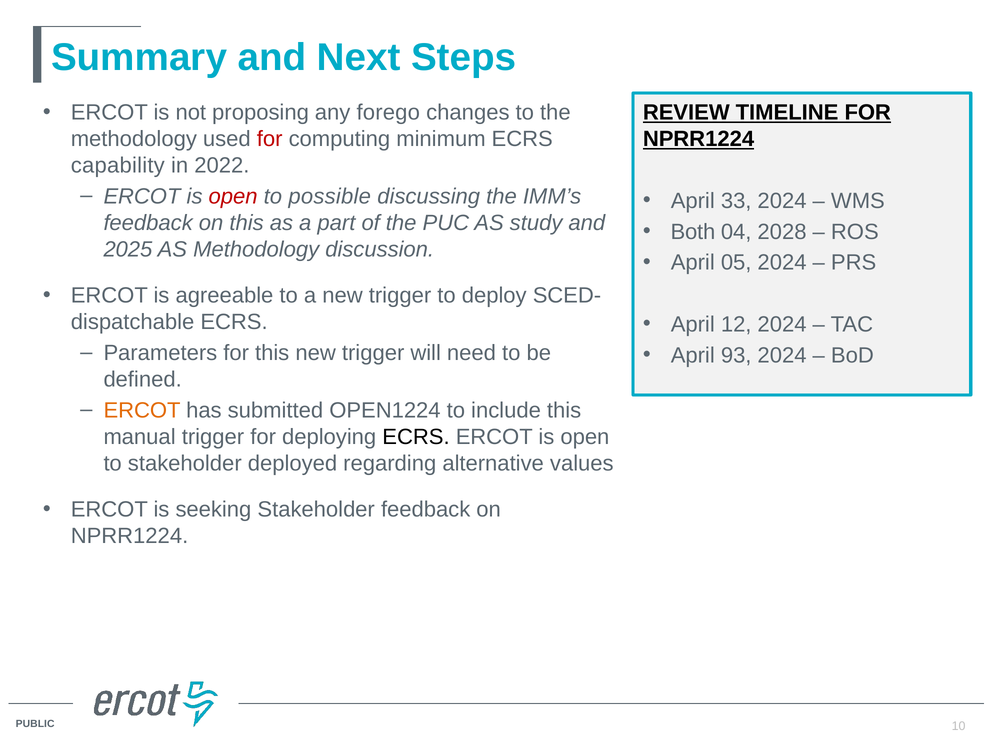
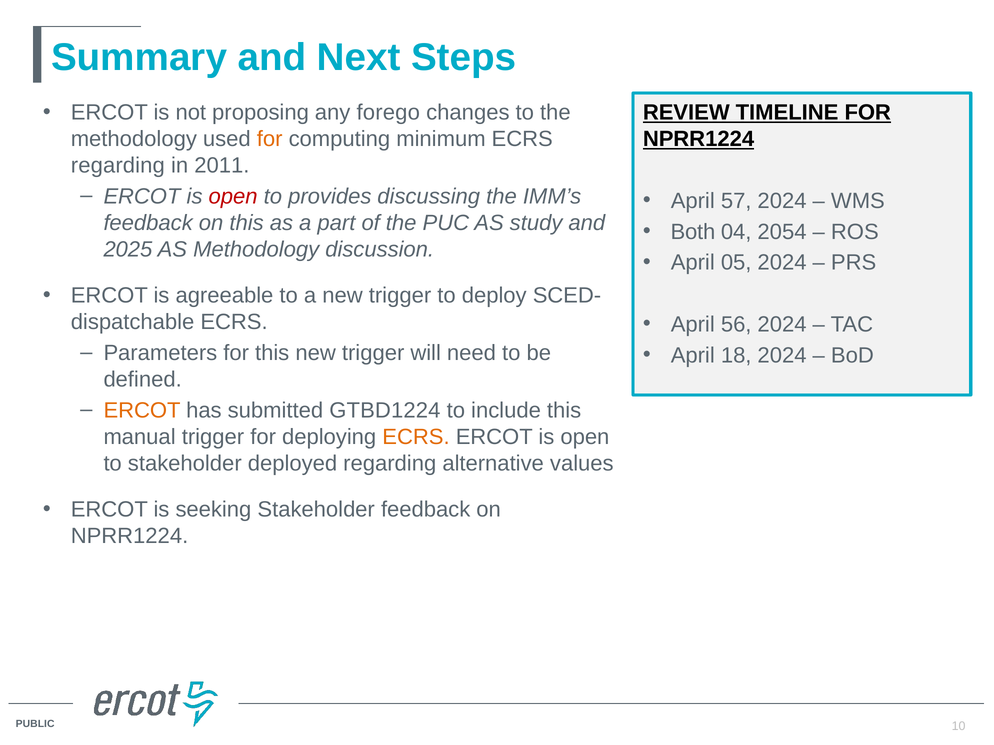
for colour: red -> orange (270, 139)
capability: capability -> regarding (118, 166)
2022: 2022 -> 2011 (222, 166)
possible: possible -> provides (330, 197)
33: 33 -> 57 (736, 201)
2028: 2028 -> 2054 (782, 232)
12: 12 -> 56 (736, 325)
93: 93 -> 18 (736, 356)
OPEN1224: OPEN1224 -> GTBD1224 (385, 411)
ECRS colour: black -> orange (416, 437)
